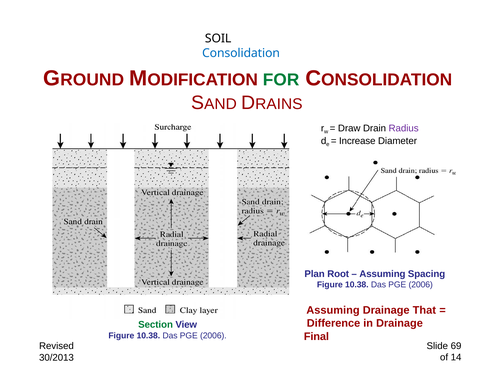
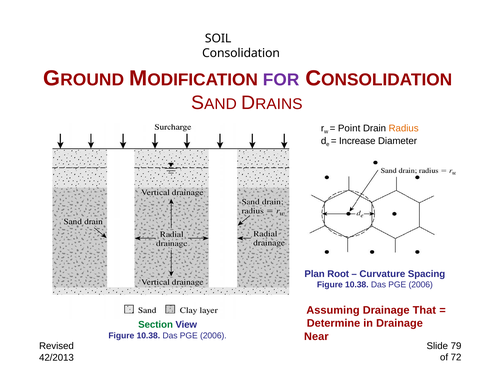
Consolidation colour: blue -> black (241, 53)
FOR colour: green -> purple (281, 80)
Draw: Draw -> Point (349, 128)
Radius colour: purple -> orange (404, 128)
Assuming: Assuming -> Curvature (382, 274)
Difference: Difference -> Determine (334, 324)
Final: Final -> Near (316, 337)
69: 69 -> 79 (456, 346)
14: 14 -> 72 (456, 358)
30/2013: 30/2013 -> 42/2013 (56, 358)
